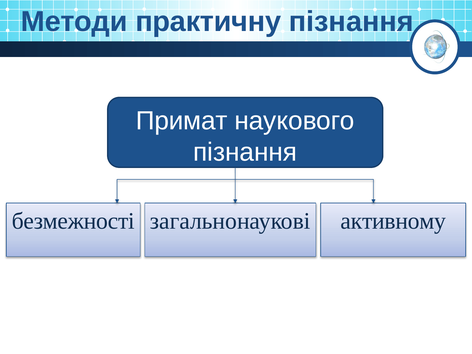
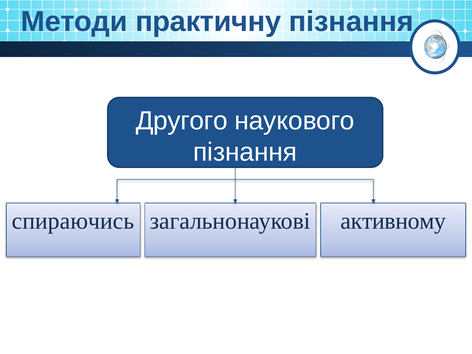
Примат: Примат -> Другого (182, 121)
безмежності: безмежності -> спираючись (73, 221)
